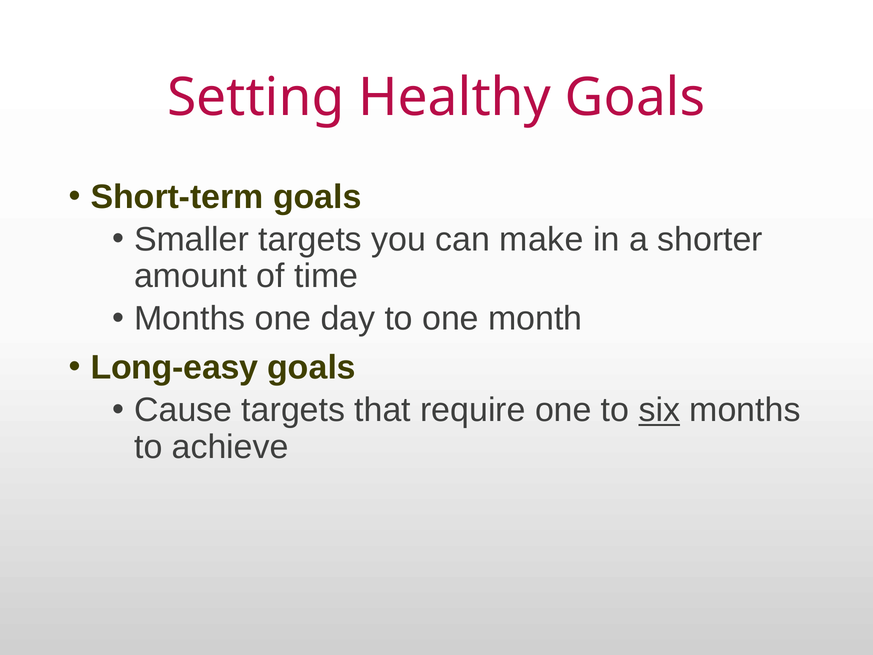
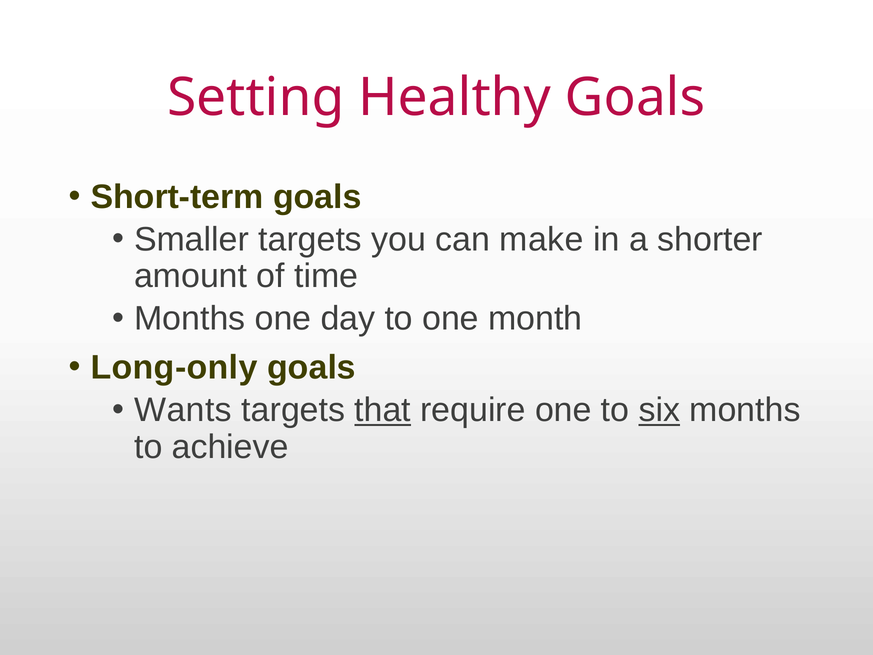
Long-easy: Long-easy -> Long-only (174, 367)
Cause: Cause -> Wants (183, 410)
that underline: none -> present (383, 410)
